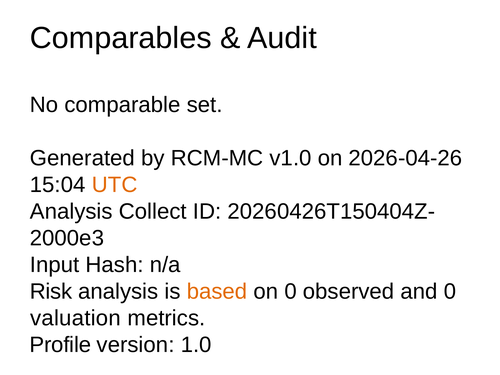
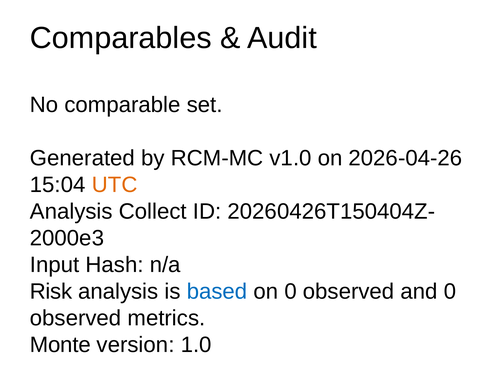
based colour: orange -> blue (217, 292)
valuation: valuation -> observed (76, 318)
Profile: Profile -> Monte (60, 345)
